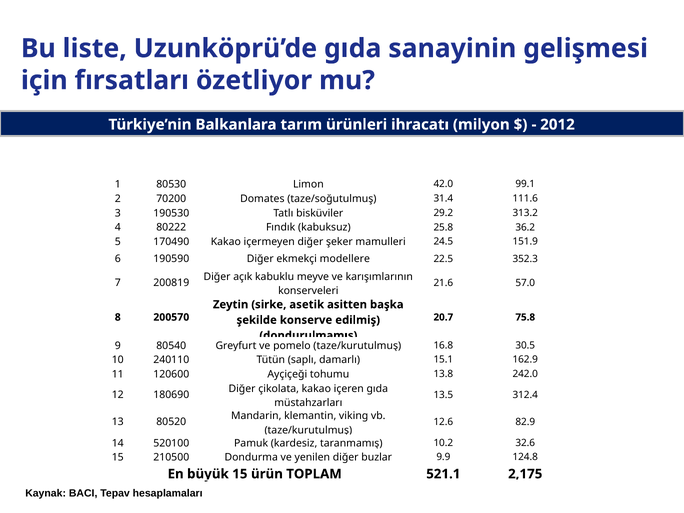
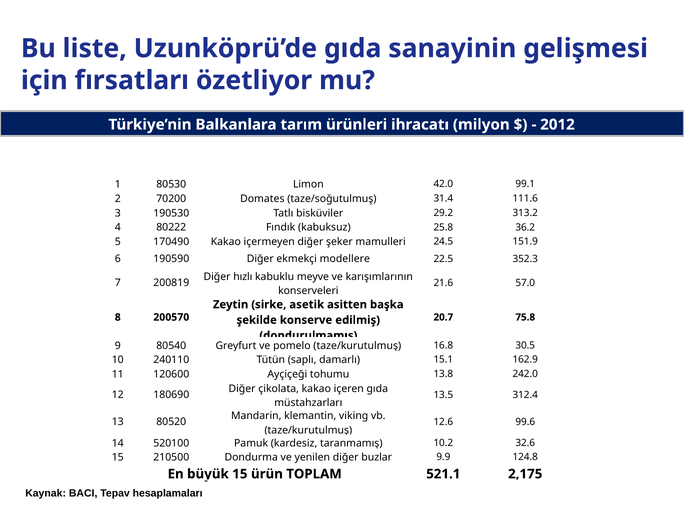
açık: açık -> hızlı (243, 277)
82.9: 82.9 -> 99.6 (525, 422)
